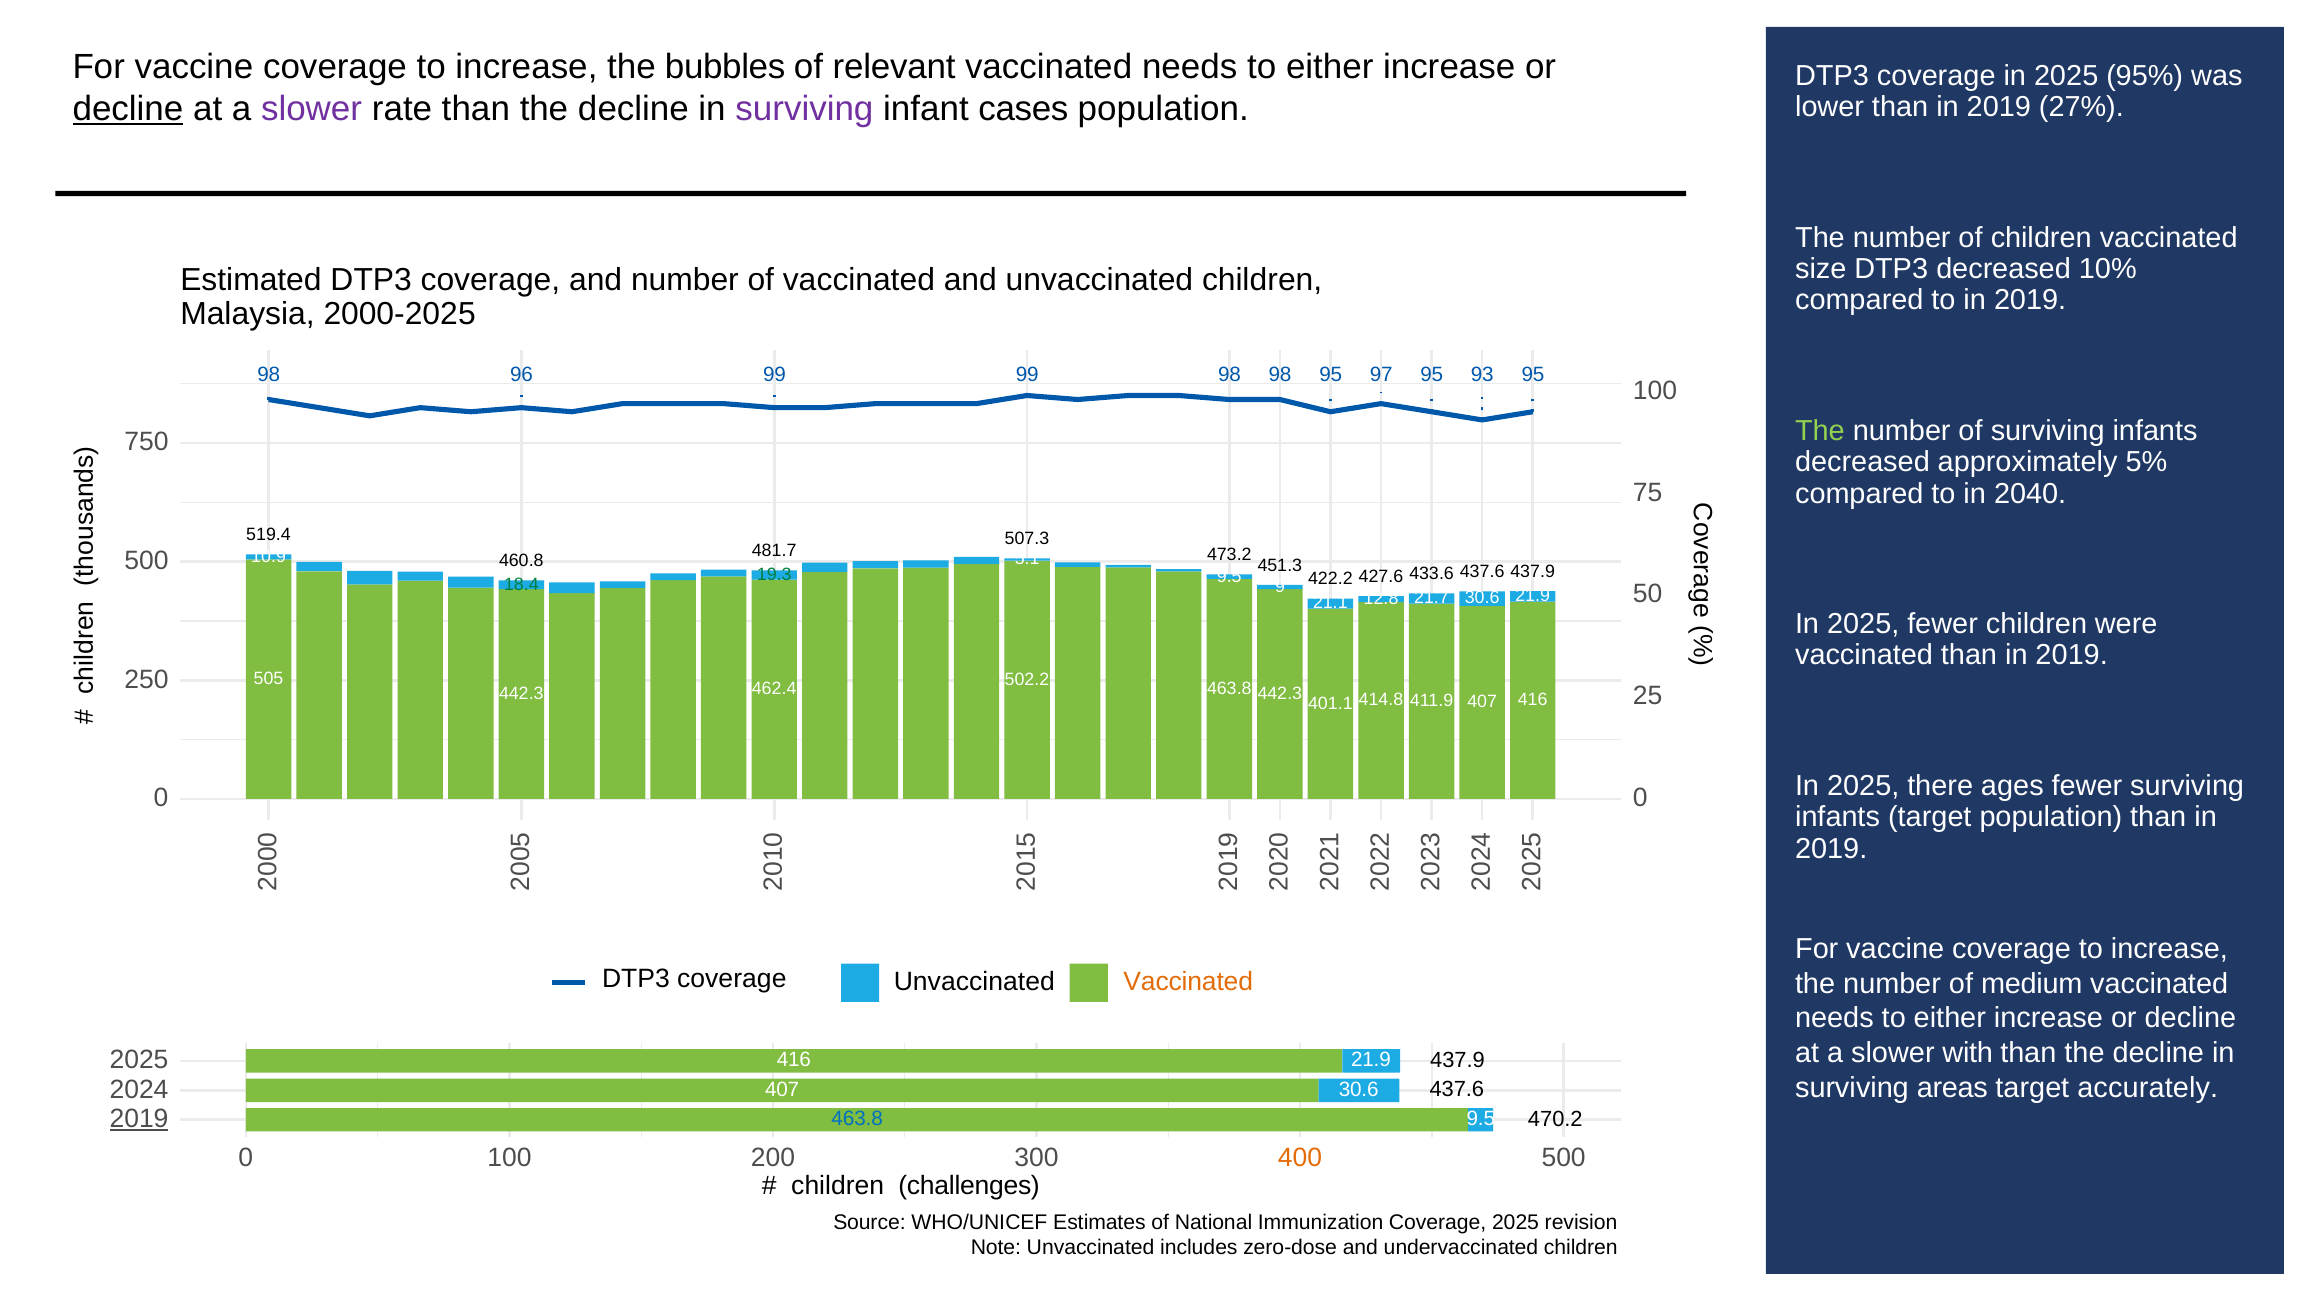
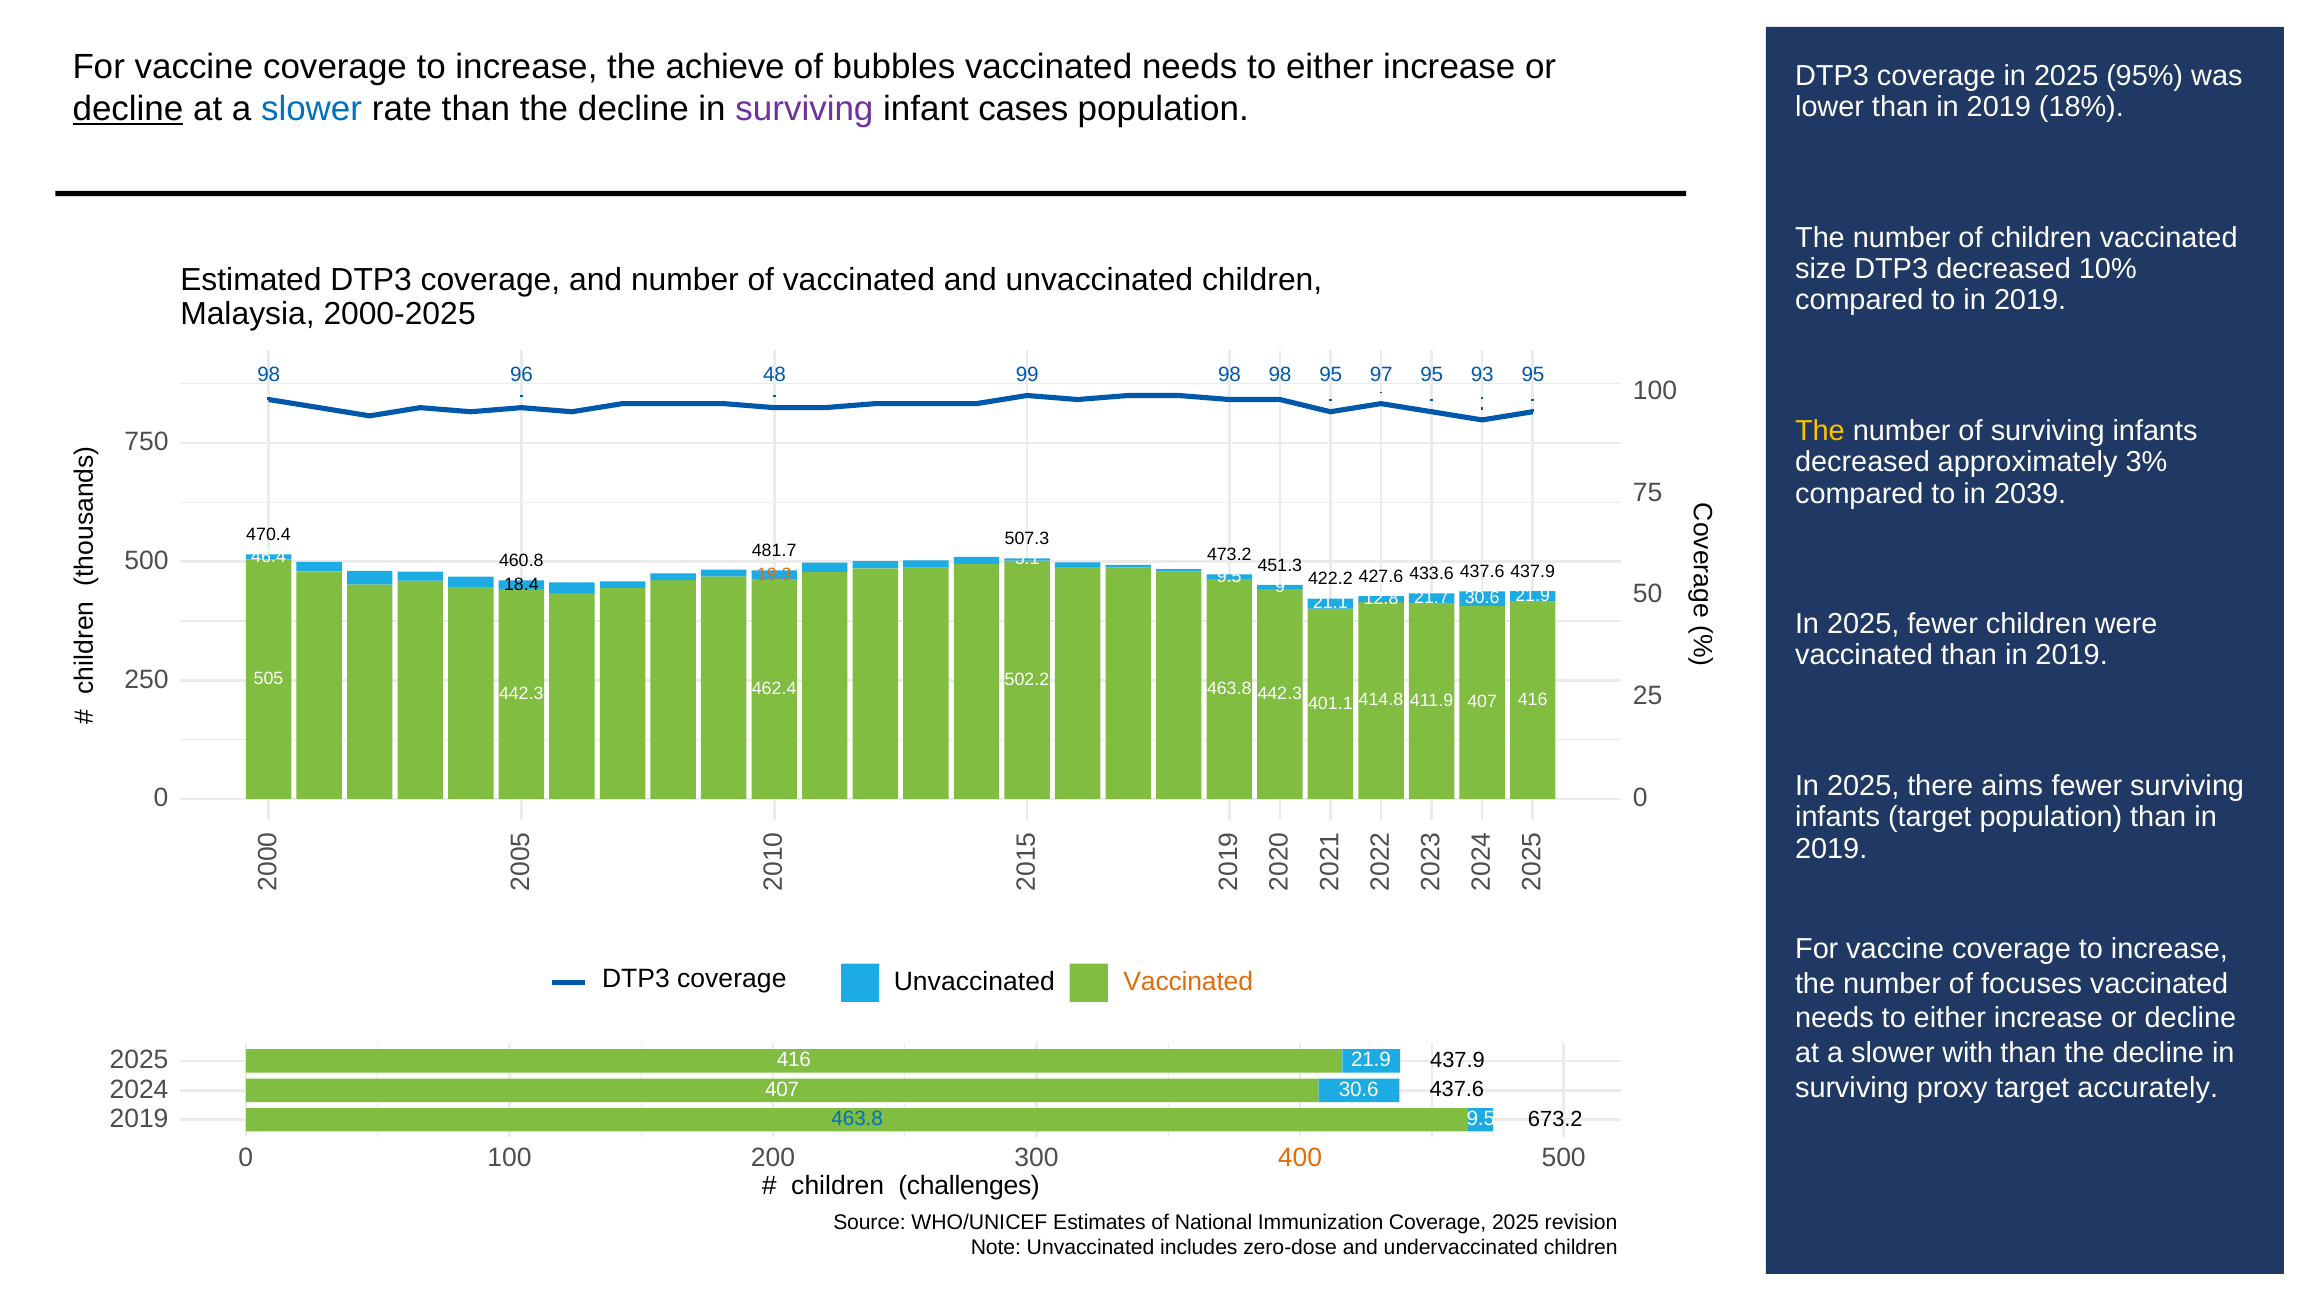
bubbles: bubbles -> achieve (725, 67)
relevant: relevant -> bubbles (894, 67)
slower colour: purple -> blue (312, 109)
27%: 27% -> 18% (2081, 107)
96 99: 99 -> 48 (774, 375)
The colour: light green -> yellow (1820, 431)
5%: 5% -> 3% (2146, 462)
2040: 2040 -> 2039 (2030, 494)
519.4: 519.4 -> 470.4 (269, 535)
10.9: 10.9 -> 46.4 (269, 556)
19.3 colour: green -> orange (774, 574)
18.4 colour: green -> black (521, 584)
ages: ages -> aims (2012, 786)
medium: medium -> focuses (2031, 984)
areas: areas -> proxy (1952, 1088)
2019 underline: present -> none (139, 1119)
470.2: 470.2 -> 673.2 (1555, 1119)
